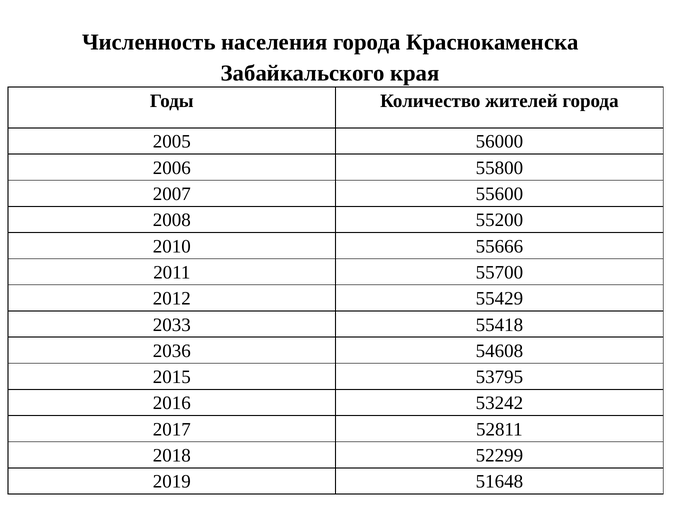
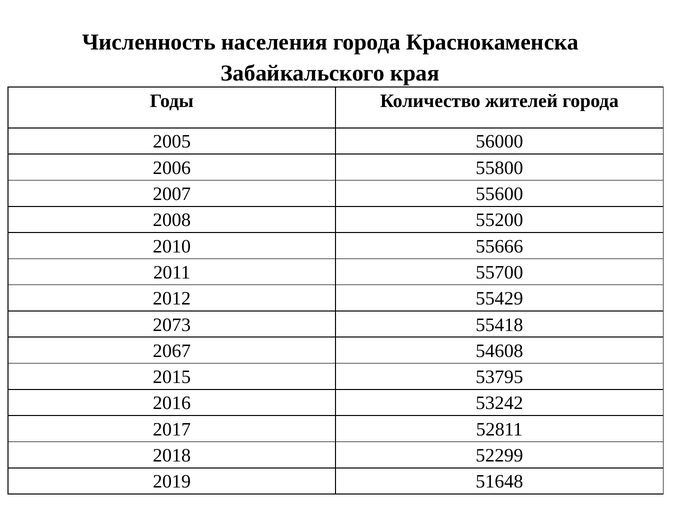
2033: 2033 -> 2073 (172, 325)
2036: 2036 -> 2067 (172, 351)
